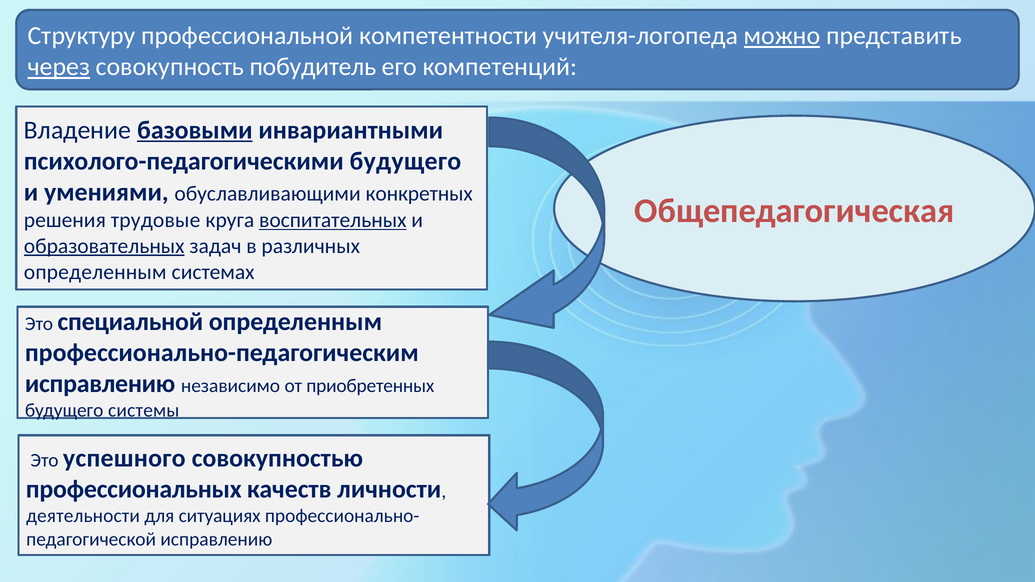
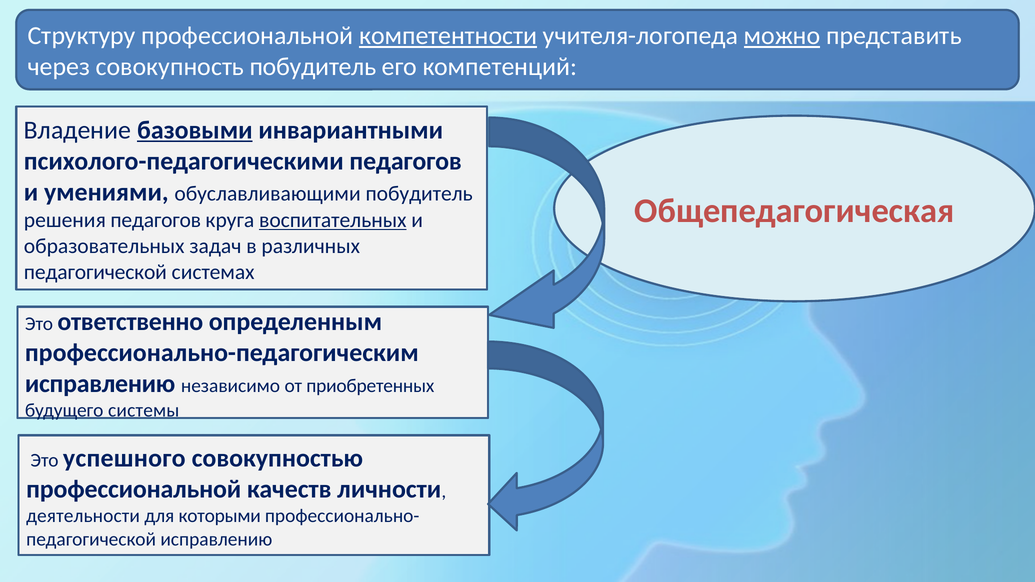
компетентности underline: none -> present (448, 36)
через underline: present -> none (59, 67)
психолого-педагогическими будущего: будущего -> педагогов (406, 161)
обуславливающими конкретных: конкретных -> побудитель (419, 194)
решения трудовые: трудовые -> педагогов (156, 220)
образовательных underline: present -> none (104, 246)
определенным: определенным -> педагогической (95, 272)
специальной: специальной -> ответственно (130, 322)
профессиональных: профессиональных -> профессиональной (134, 489)
ситуациях: ситуациях -> которыми (220, 516)
